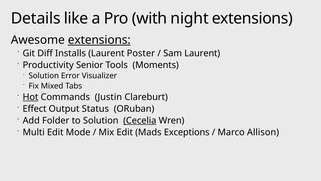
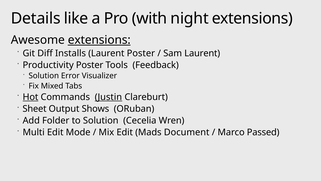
Productivity Senior: Senior -> Poster (90, 65)
Moments: Moments -> Feedback (156, 65)
Justin underline: none -> present (108, 97)
Effect: Effect -> Sheet (35, 109)
Status: Status -> Shows (95, 109)
Cecelia underline: present -> none (140, 120)
Exceptions: Exceptions -> Document (187, 132)
Allison: Allison -> Passed (263, 132)
